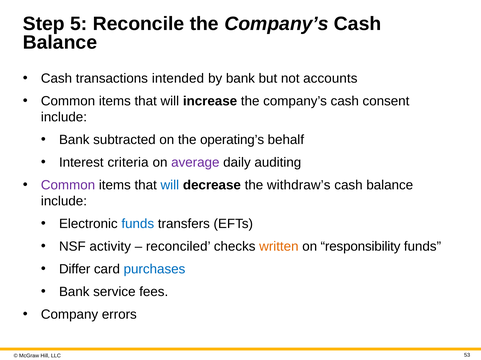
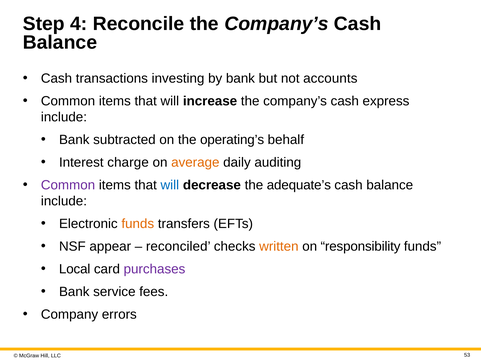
5: 5 -> 4 (79, 24)
intended: intended -> investing (178, 79)
consent: consent -> express (386, 101)
criteria: criteria -> charge (128, 163)
average colour: purple -> orange (195, 163)
withdraw’s: withdraw’s -> adequate’s (299, 185)
funds colour: blue -> orange (138, 224)
activity: activity -> appear (110, 247)
Differ: Differ -> Local (75, 270)
purchases colour: blue -> purple (154, 270)
